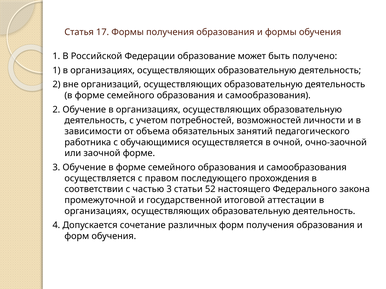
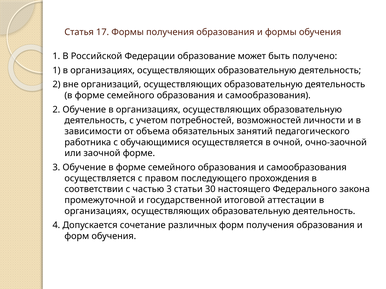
52: 52 -> 30 (210, 190)
